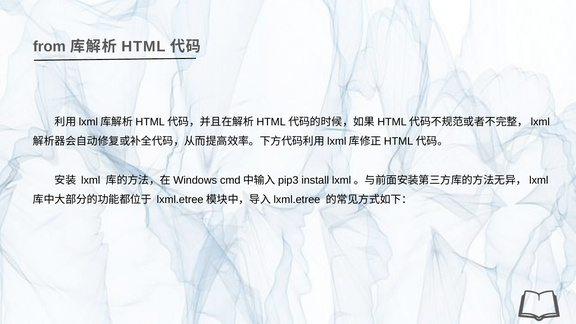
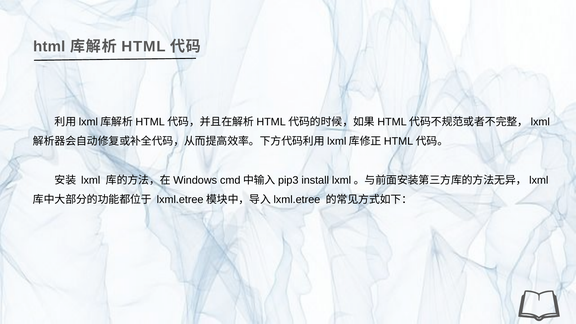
from: from -> html (49, 46)
